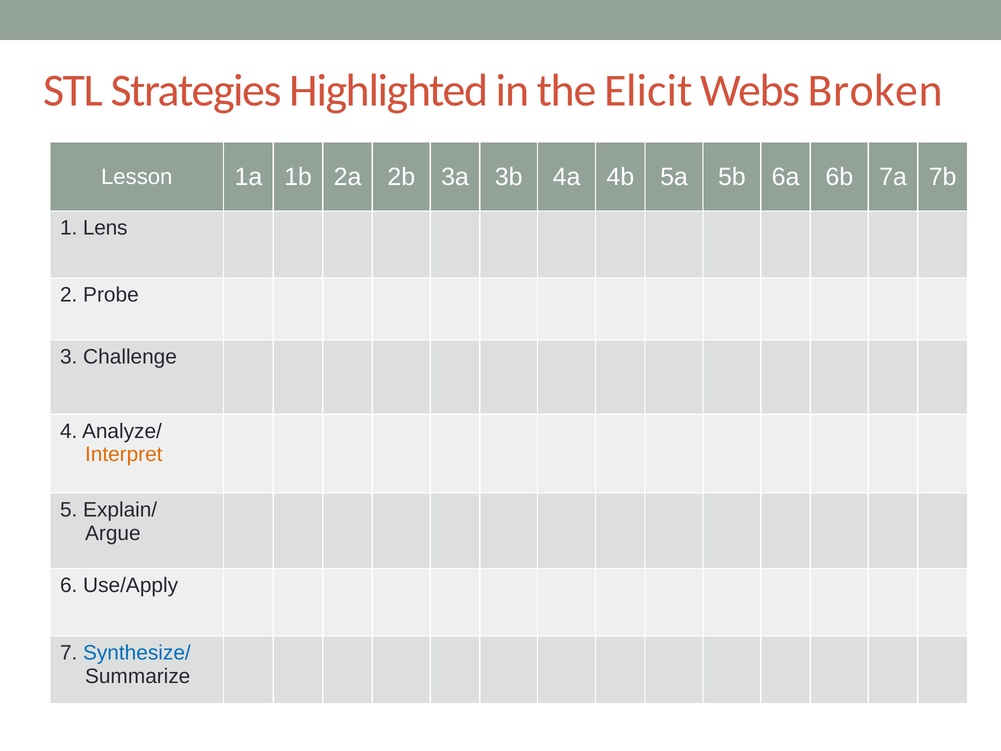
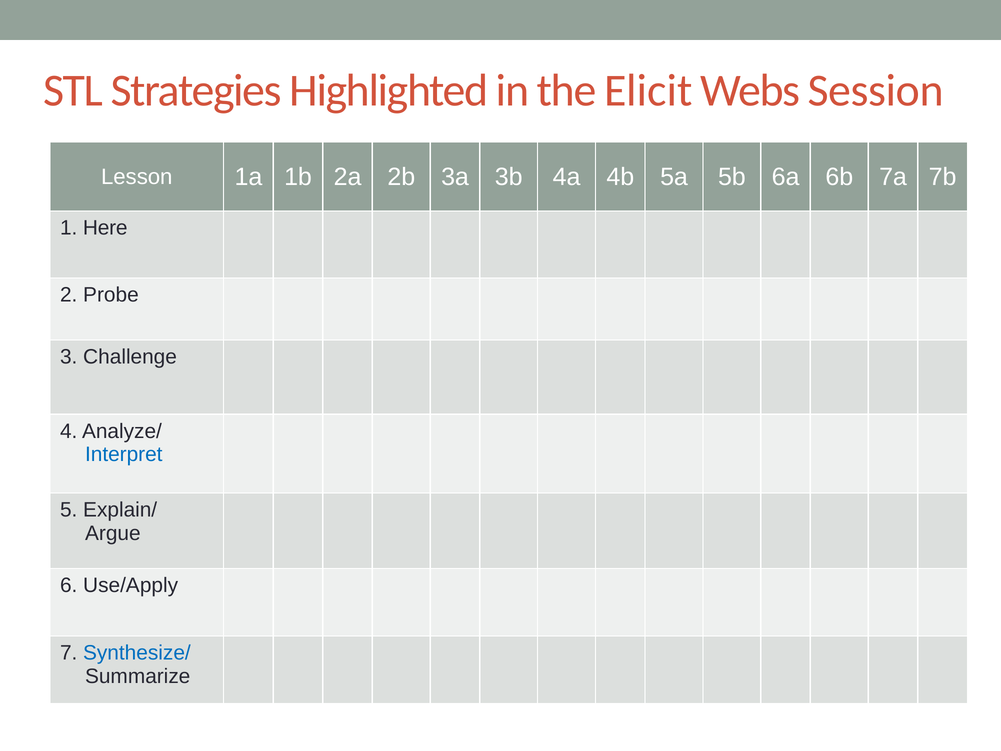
Broken: Broken -> Session (876, 91)
Lens: Lens -> Here (105, 228)
Interpret colour: orange -> blue (124, 454)
